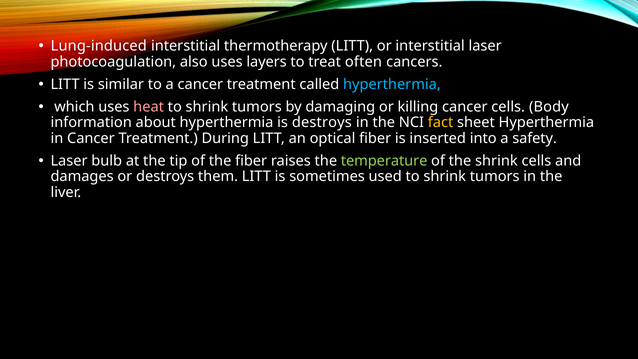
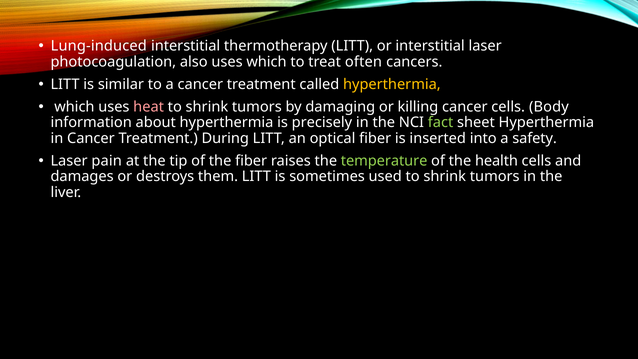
uses layers: layers -> which (267, 62)
hyperthermia colour: light blue -> yellow (392, 84)
is destroys: destroys -> precisely (322, 123)
fact colour: yellow -> light green (441, 123)
bulb: bulb -> pain (107, 161)
the shrink: shrink -> health (496, 161)
